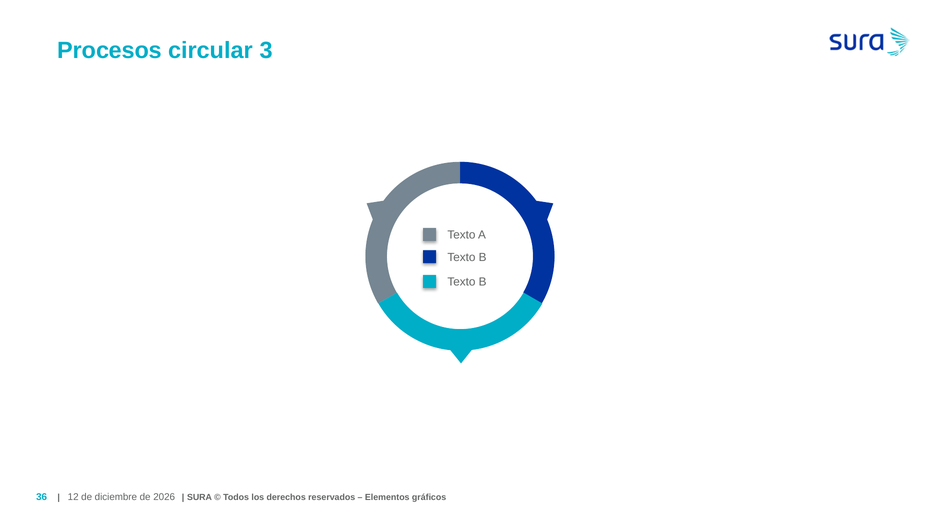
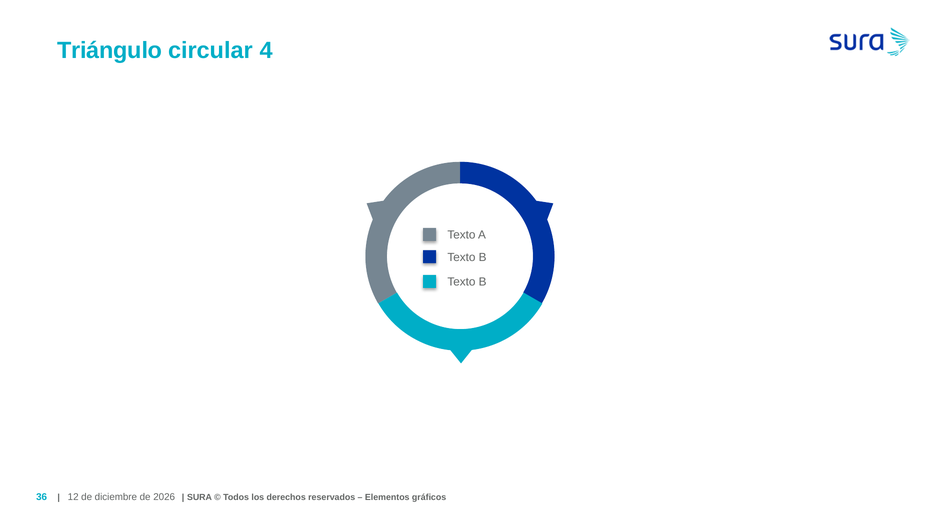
Procesos: Procesos -> Triángulo (110, 51)
3: 3 -> 4 (266, 51)
